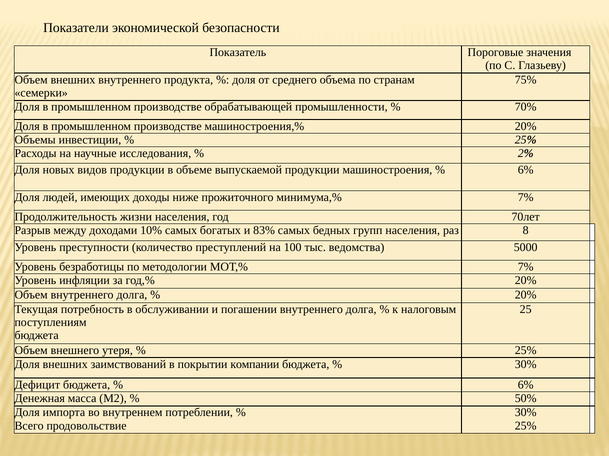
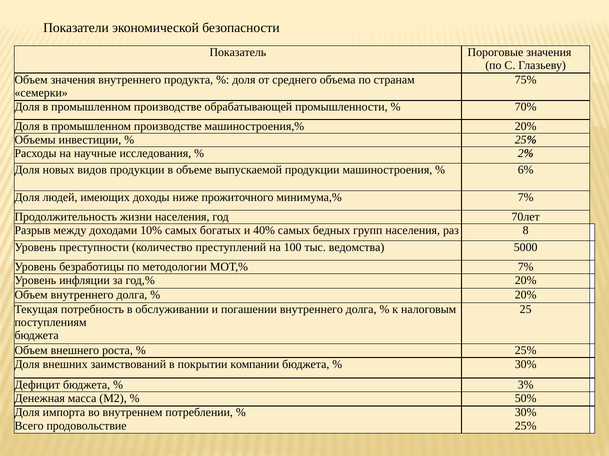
Объем внешних: внешних -> значения (73, 80)
83%: 83% -> 40% (264, 231)
утеря: утеря -> роста (118, 351)
6%: 6% -> 3% (526, 385)
